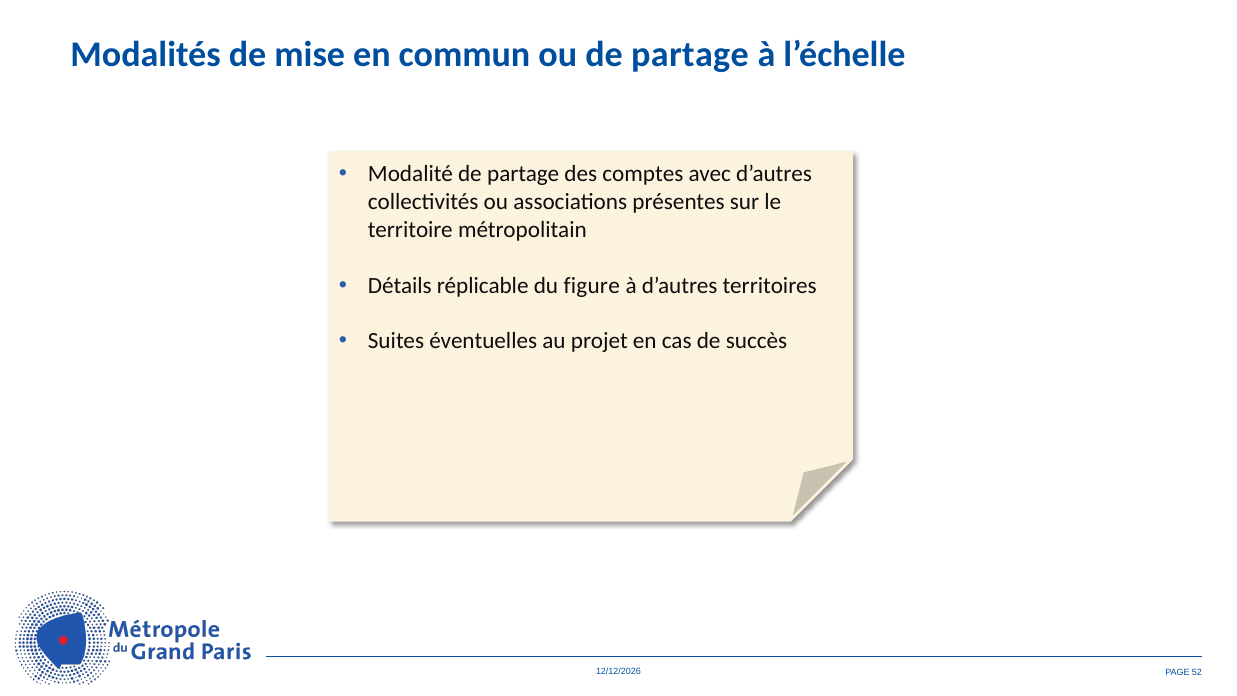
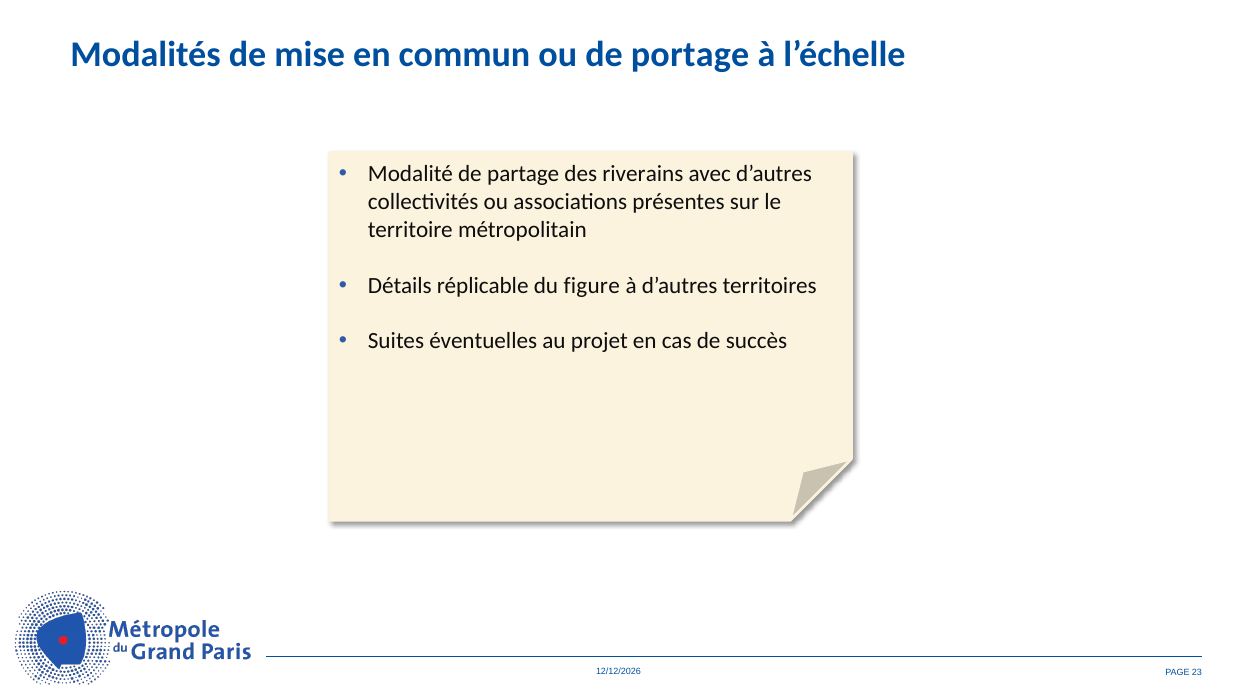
ou de partage: partage -> portage (690, 54)
comptes: comptes -> riverains (643, 174)
52: 52 -> 23 (1197, 673)
